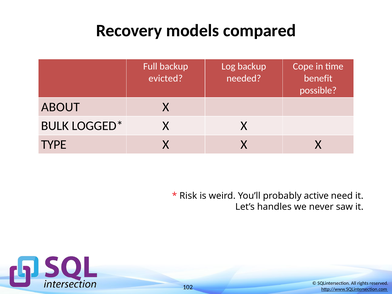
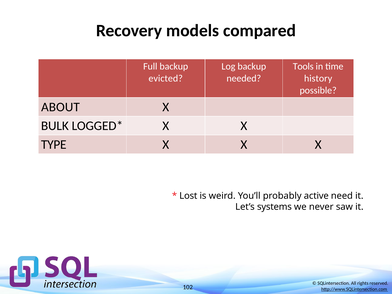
Cope: Cope -> Tools (303, 66)
benefit: benefit -> history (318, 78)
Risk: Risk -> Lost (188, 196)
handles: handles -> systems (274, 207)
